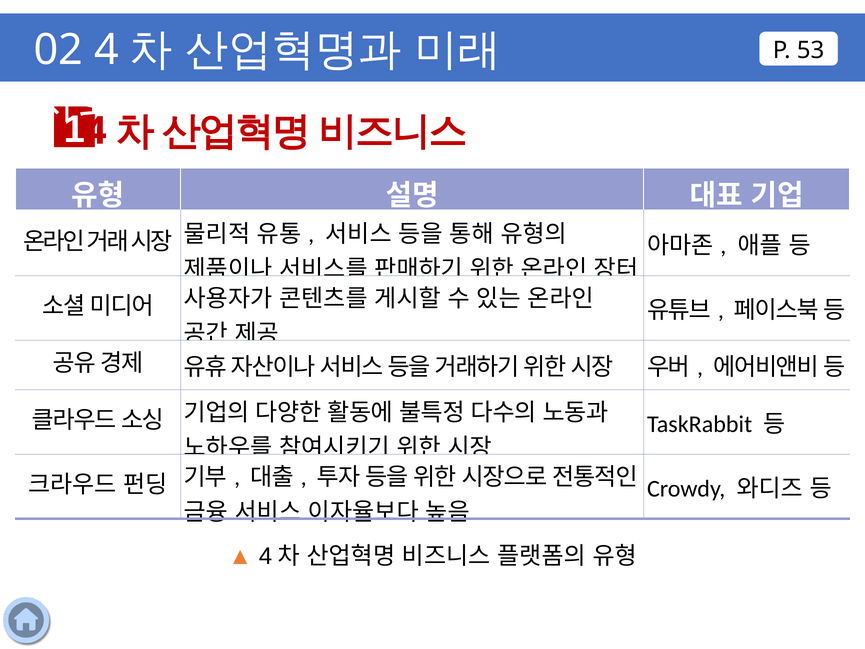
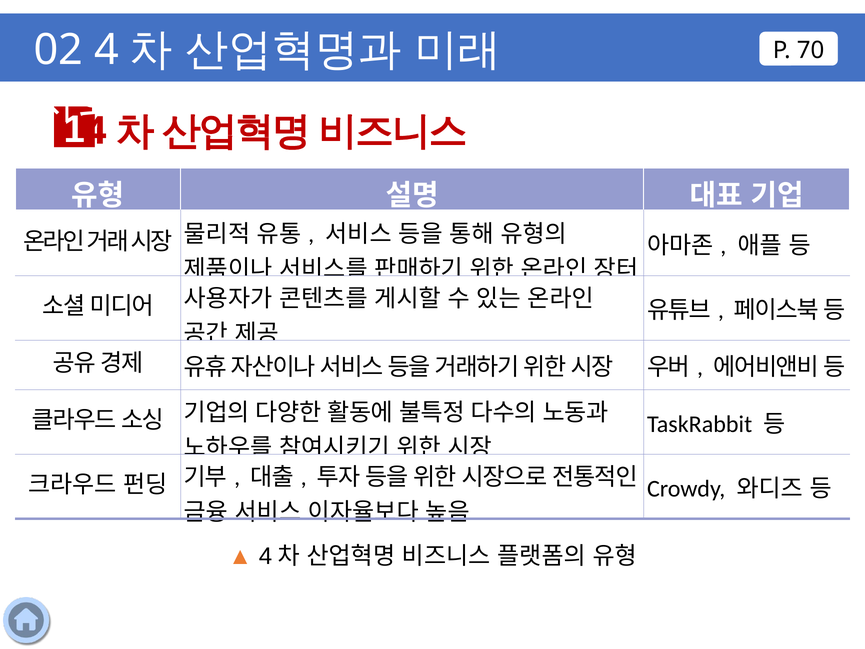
53: 53 -> 70 (811, 50)
